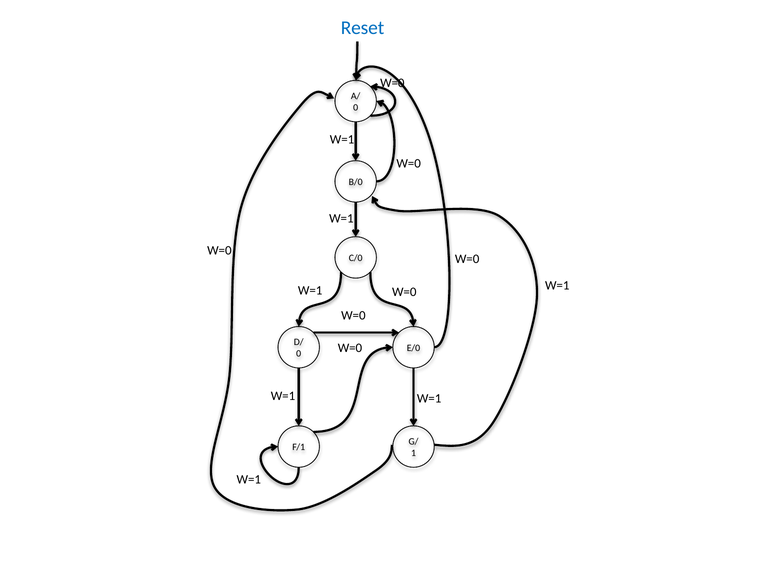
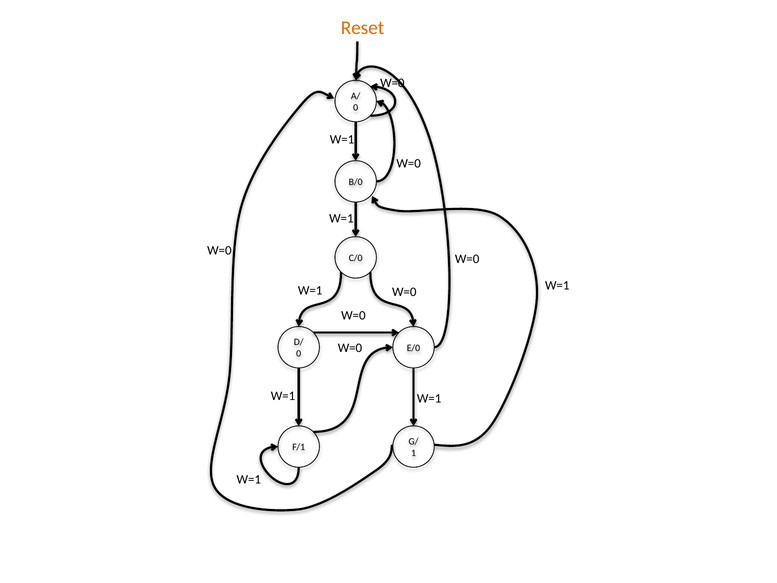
Reset colour: blue -> orange (363, 28)
